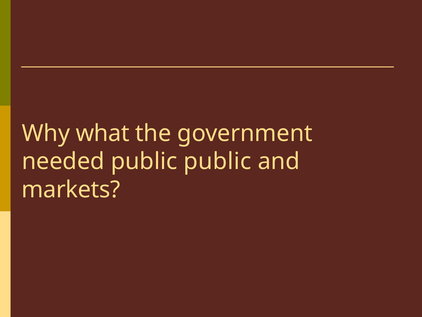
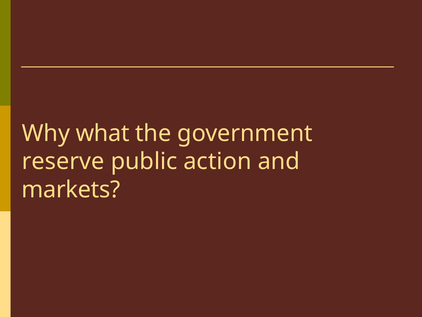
needed: needed -> reserve (63, 161)
public public: public -> action (217, 161)
